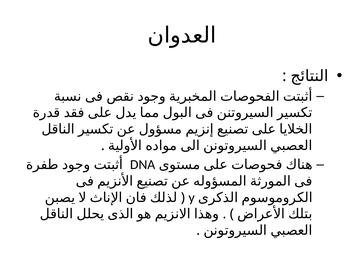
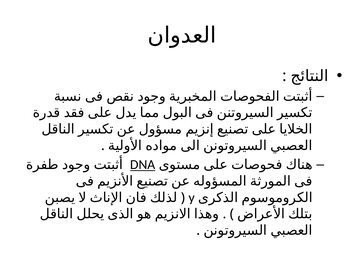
DNA underline: none -> present (143, 165)
